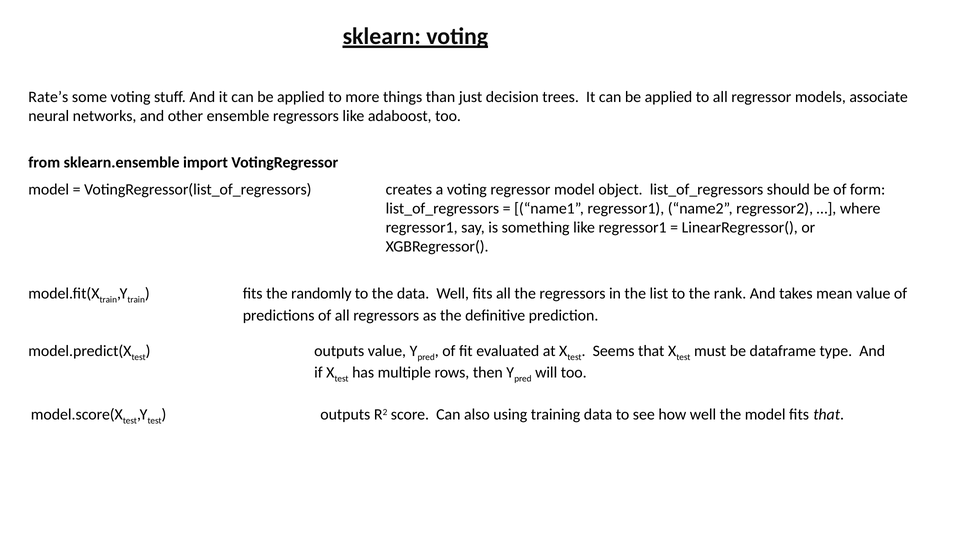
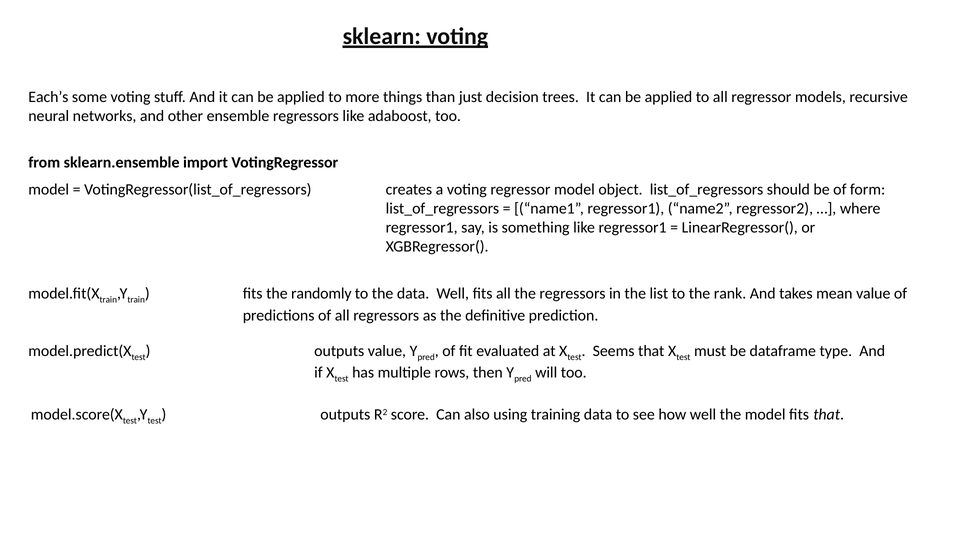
Rate’s: Rate’s -> Each’s (48, 97)
associate: associate -> recursive (879, 97)
